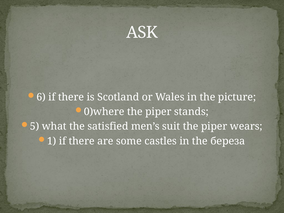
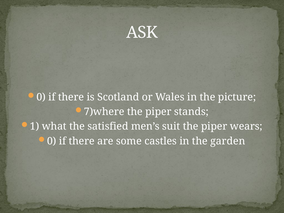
6: 6 -> 0 (41, 97)
0)where: 0)where -> 7)where (104, 112)
5: 5 -> 1 (35, 126)
1: 1 -> 0 (52, 141)
береза: береза -> garden (228, 141)
